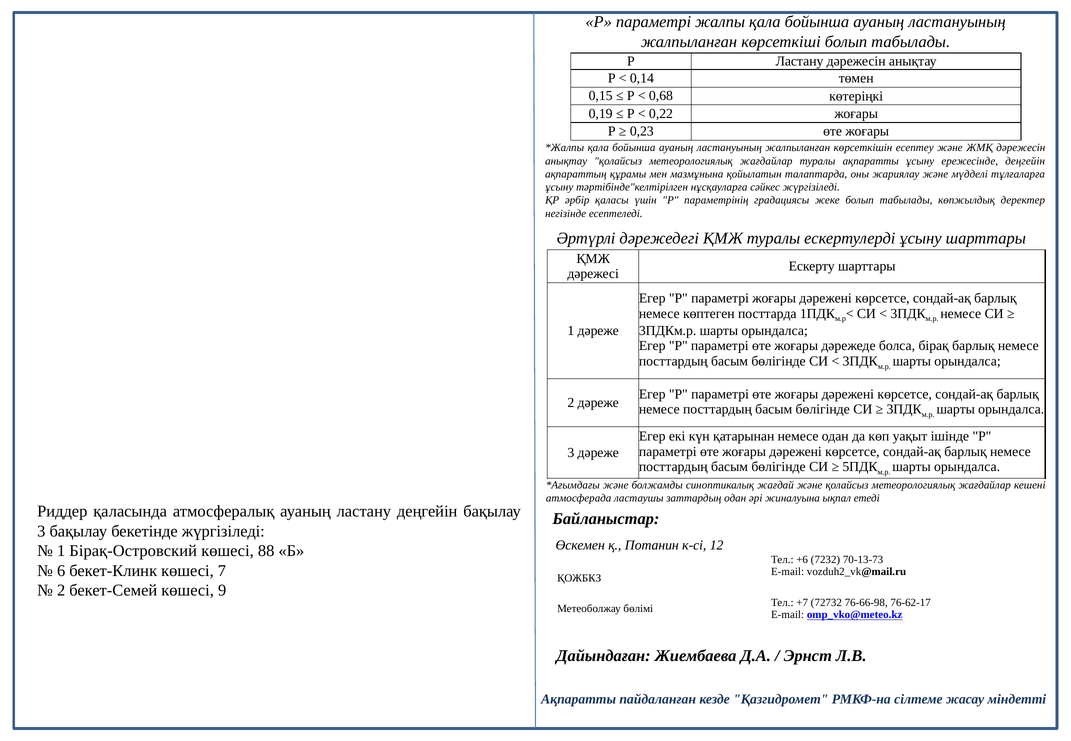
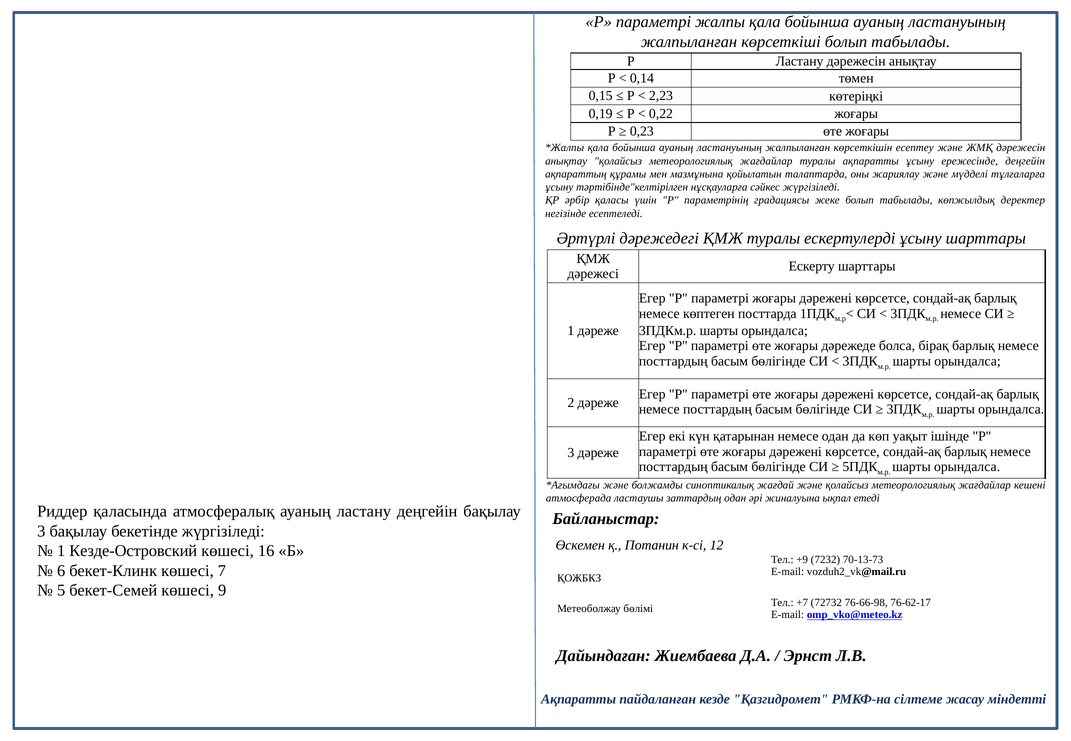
0,68: 0,68 -> 2,23 (661, 96)
Бірақ-Островский: Бірақ-Островский -> Кезде-Островский (133, 551)
88: 88 -> 16 (266, 551)
+6: +6 -> +9 (802, 560)
2: 2 -> 5 (61, 591)
